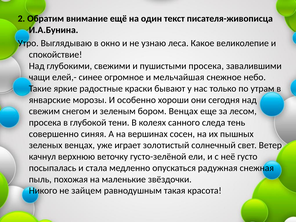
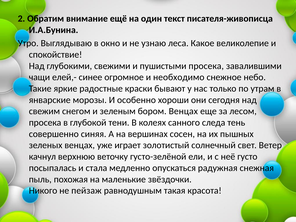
мельчайшая: мельчайшая -> необходимо (179, 77)
зайцем: зайцем -> пейзаж (86, 191)
